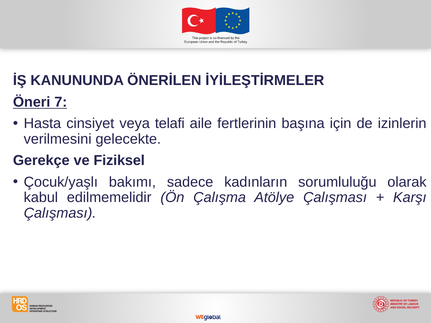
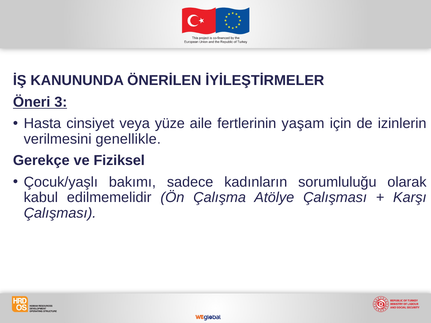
7: 7 -> 3 (61, 102)
telafi: telafi -> yüze (170, 124)
başına: başına -> yaşam (303, 124)
gelecekte: gelecekte -> genellikle (128, 139)
